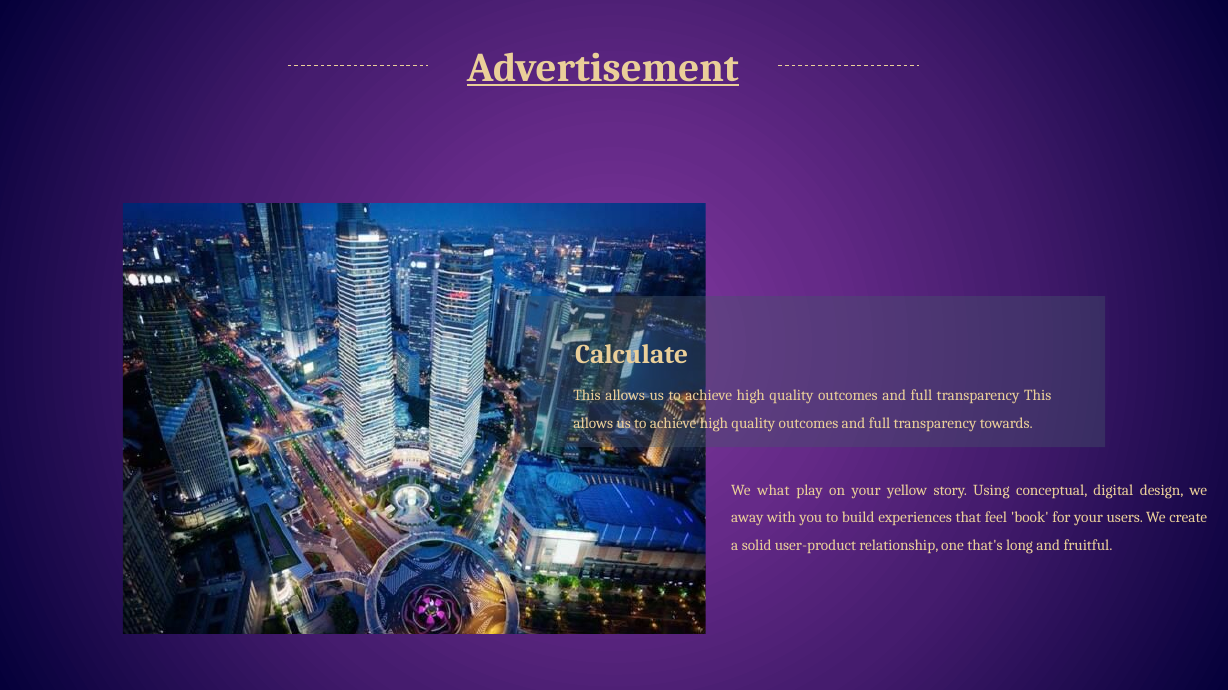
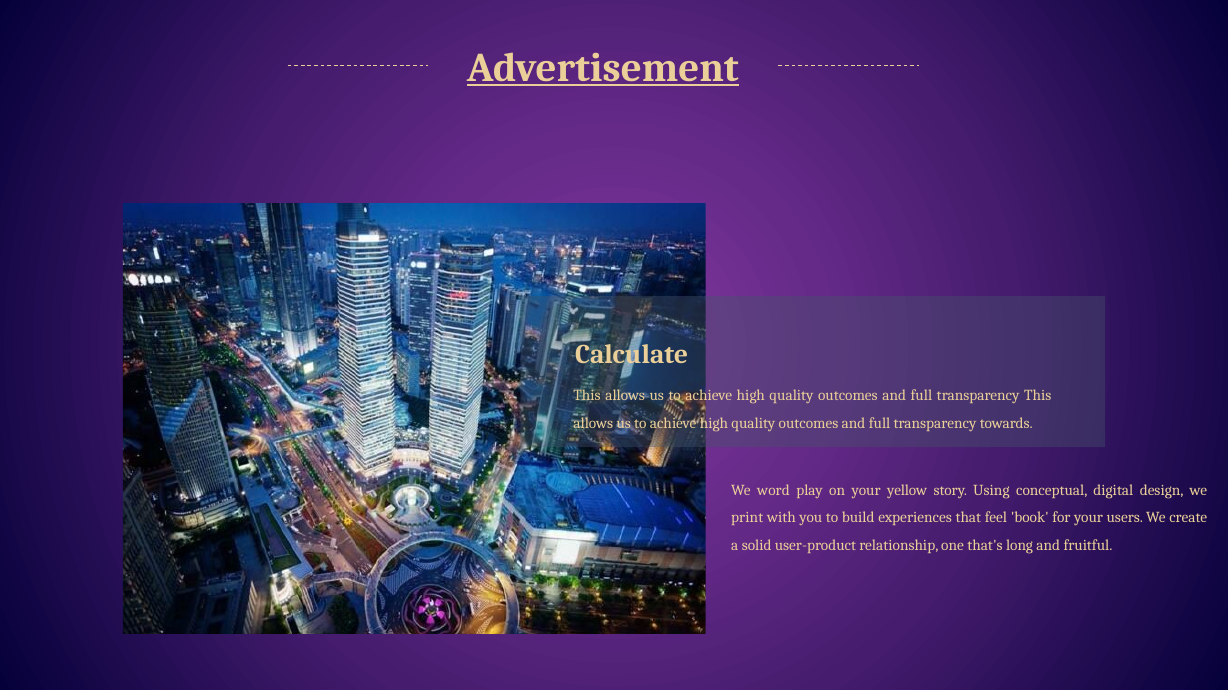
what: what -> word (773, 491)
away: away -> print (747, 518)
